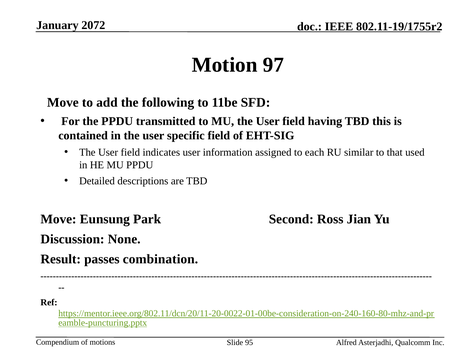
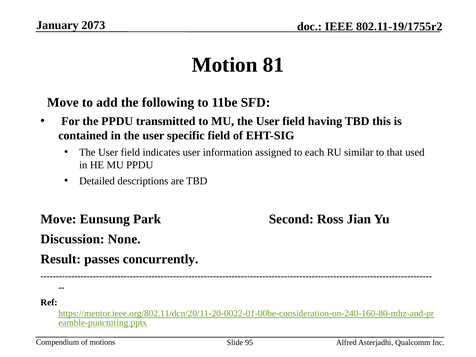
2072: 2072 -> 2073 (93, 25)
97: 97 -> 81 (273, 65)
combination: combination -> concurrently (161, 259)
